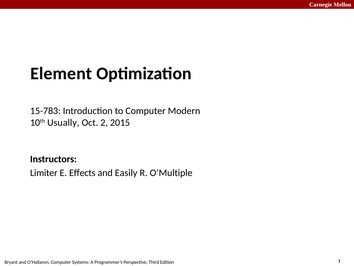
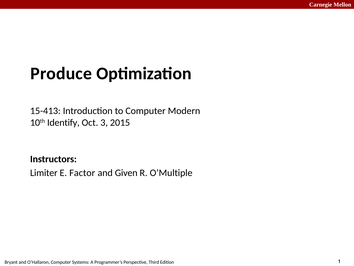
Element: Element -> Produce (61, 73)
15-783: 15-783 -> 15-413 (45, 111)
Usually: Usually -> Identify (63, 122)
2: 2 -> 3 (104, 122)
Effects: Effects -> Factor (82, 173)
Easily: Easily -> Given (126, 173)
